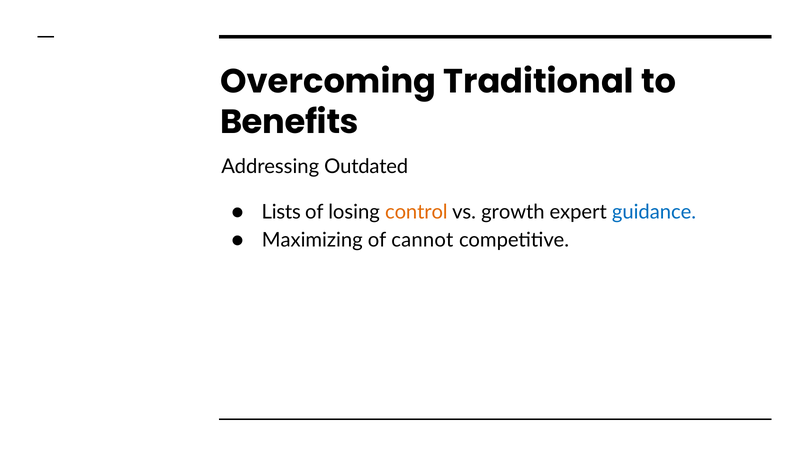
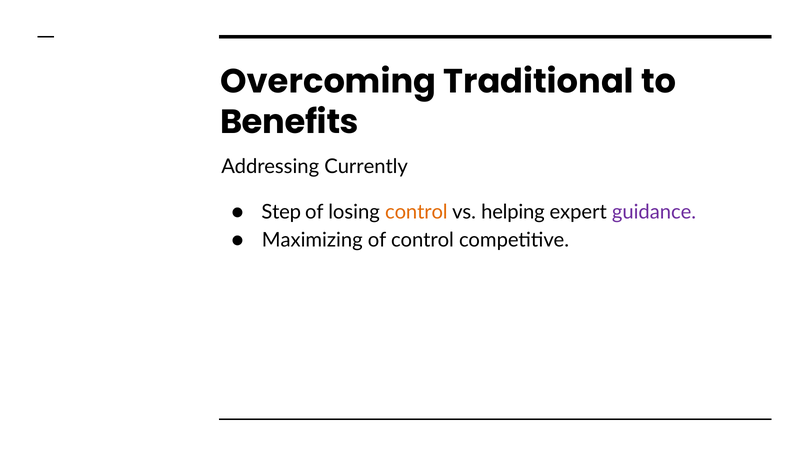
Outdated: Outdated -> Currently (366, 166)
Lists: Lists -> Step (281, 212)
growth: growth -> helping (513, 212)
guidance colour: blue -> purple (654, 212)
of cannot: cannot -> control (422, 240)
